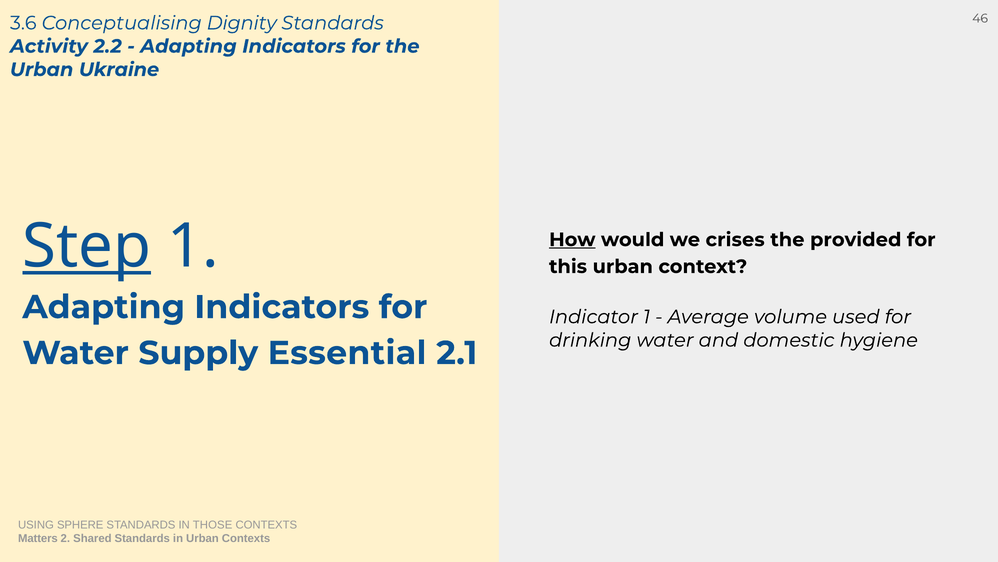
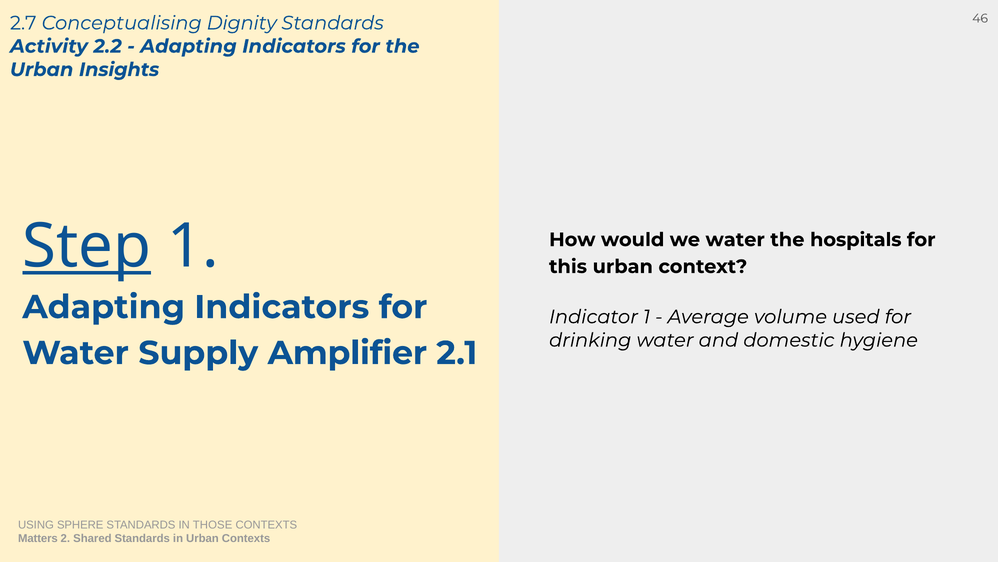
3.6: 3.6 -> 2.7 (23, 23)
Ukraine: Ukraine -> Insights (119, 70)
How underline: present -> none (572, 240)
we crises: crises -> water (735, 240)
provided: provided -> hospitals (856, 240)
Essential: Essential -> Amplifier (347, 353)
